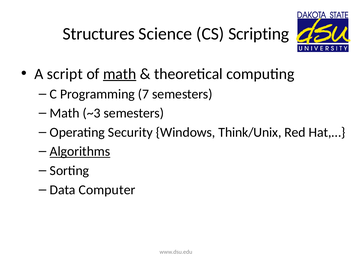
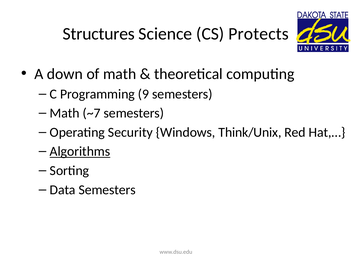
Scripting: Scripting -> Protects (259, 34)
script: script -> down (65, 74)
math underline: present -> none (120, 74)
7: 7 -> 9 (144, 94)
~3: ~3 -> ~7 (92, 113)
Data Computer: Computer -> Semesters (107, 190)
